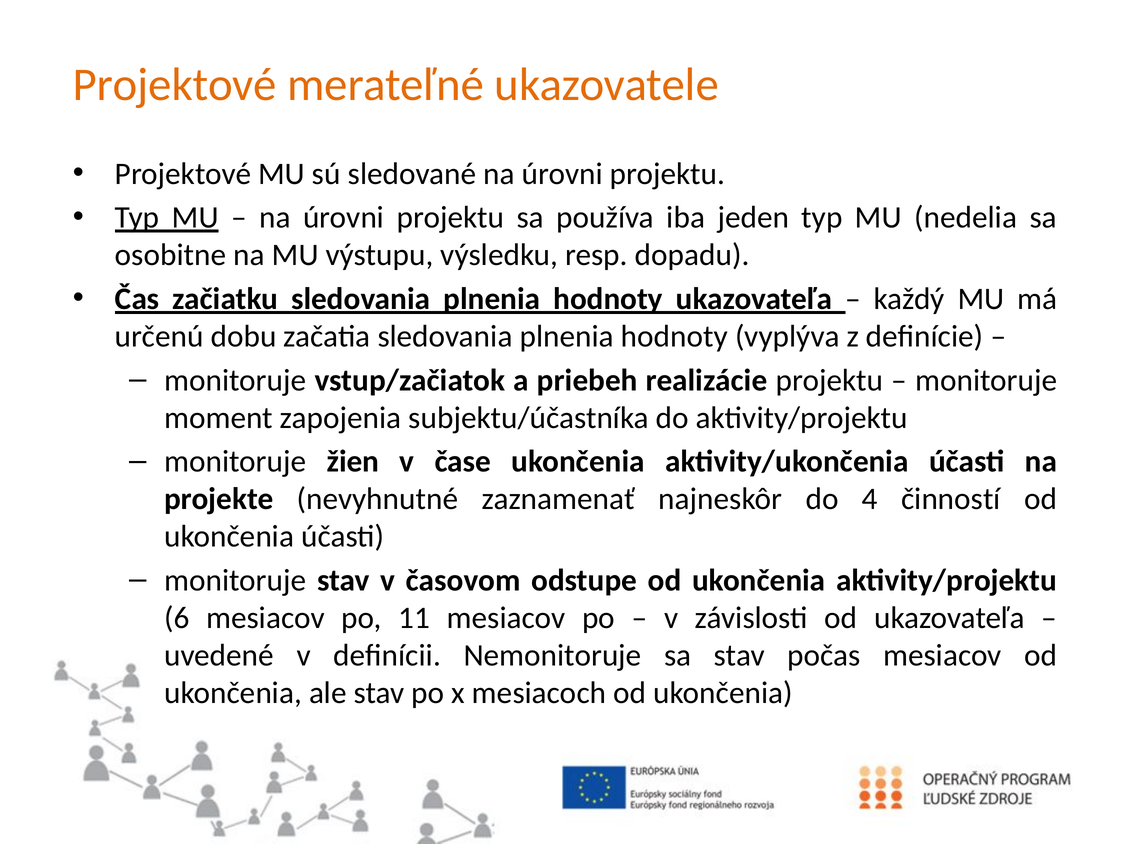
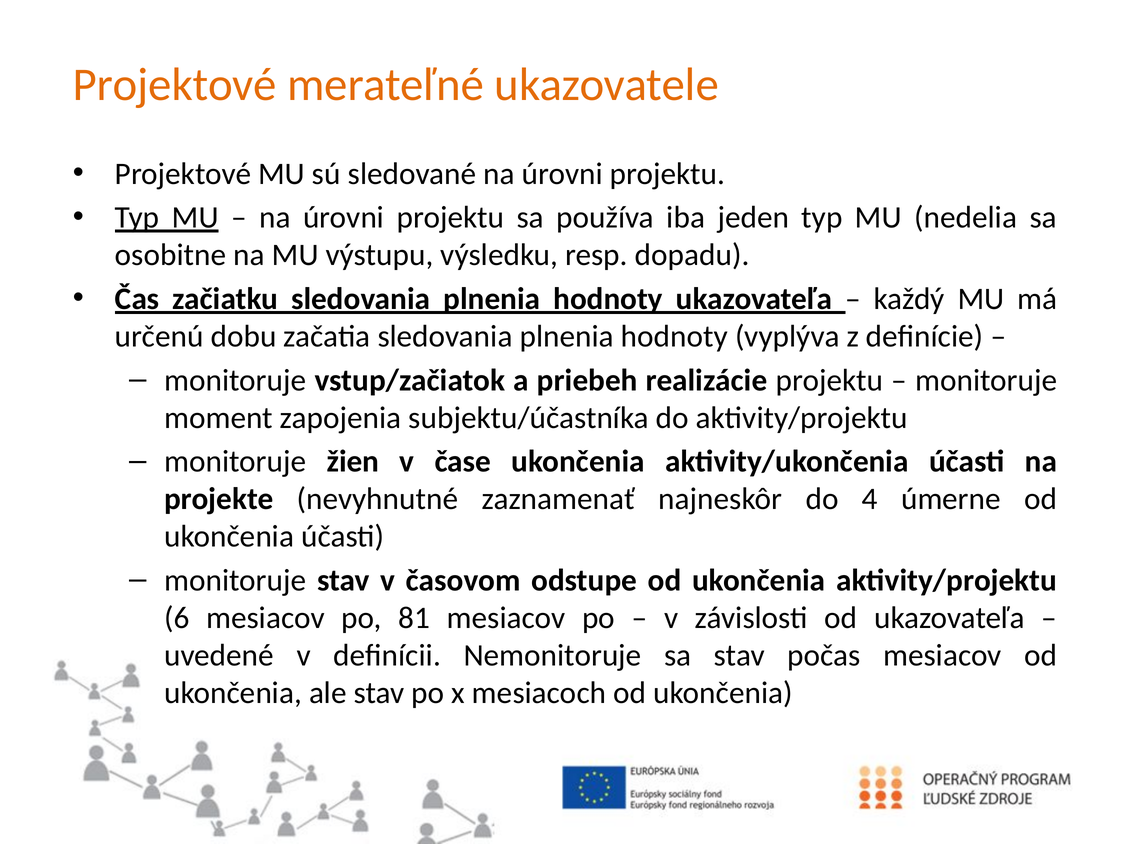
činností: činností -> úmerne (951, 499)
11: 11 -> 81 (414, 618)
